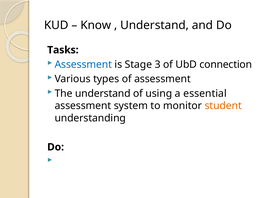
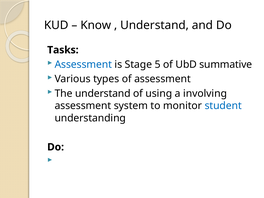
3: 3 -> 5 (158, 64)
connection: connection -> summative (226, 64)
essential: essential -> involving (205, 93)
student colour: orange -> blue (223, 106)
